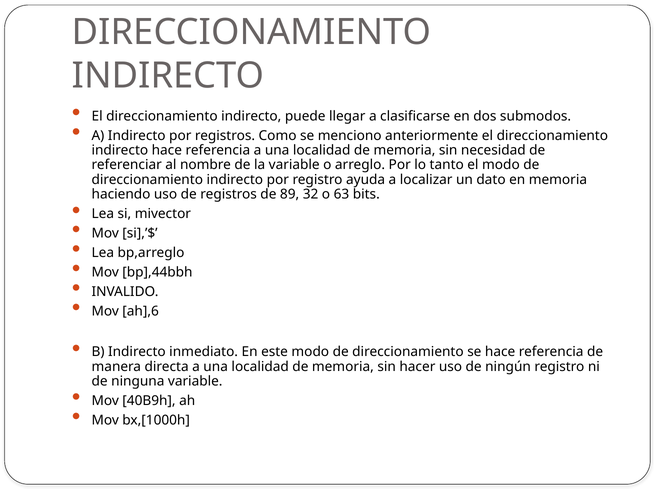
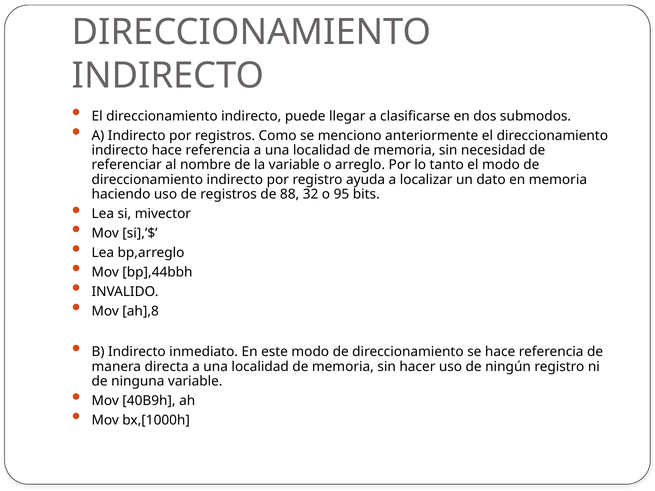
89: 89 -> 88 (290, 195)
63: 63 -> 95 (341, 195)
ah],6: ah],6 -> ah],8 (141, 312)
